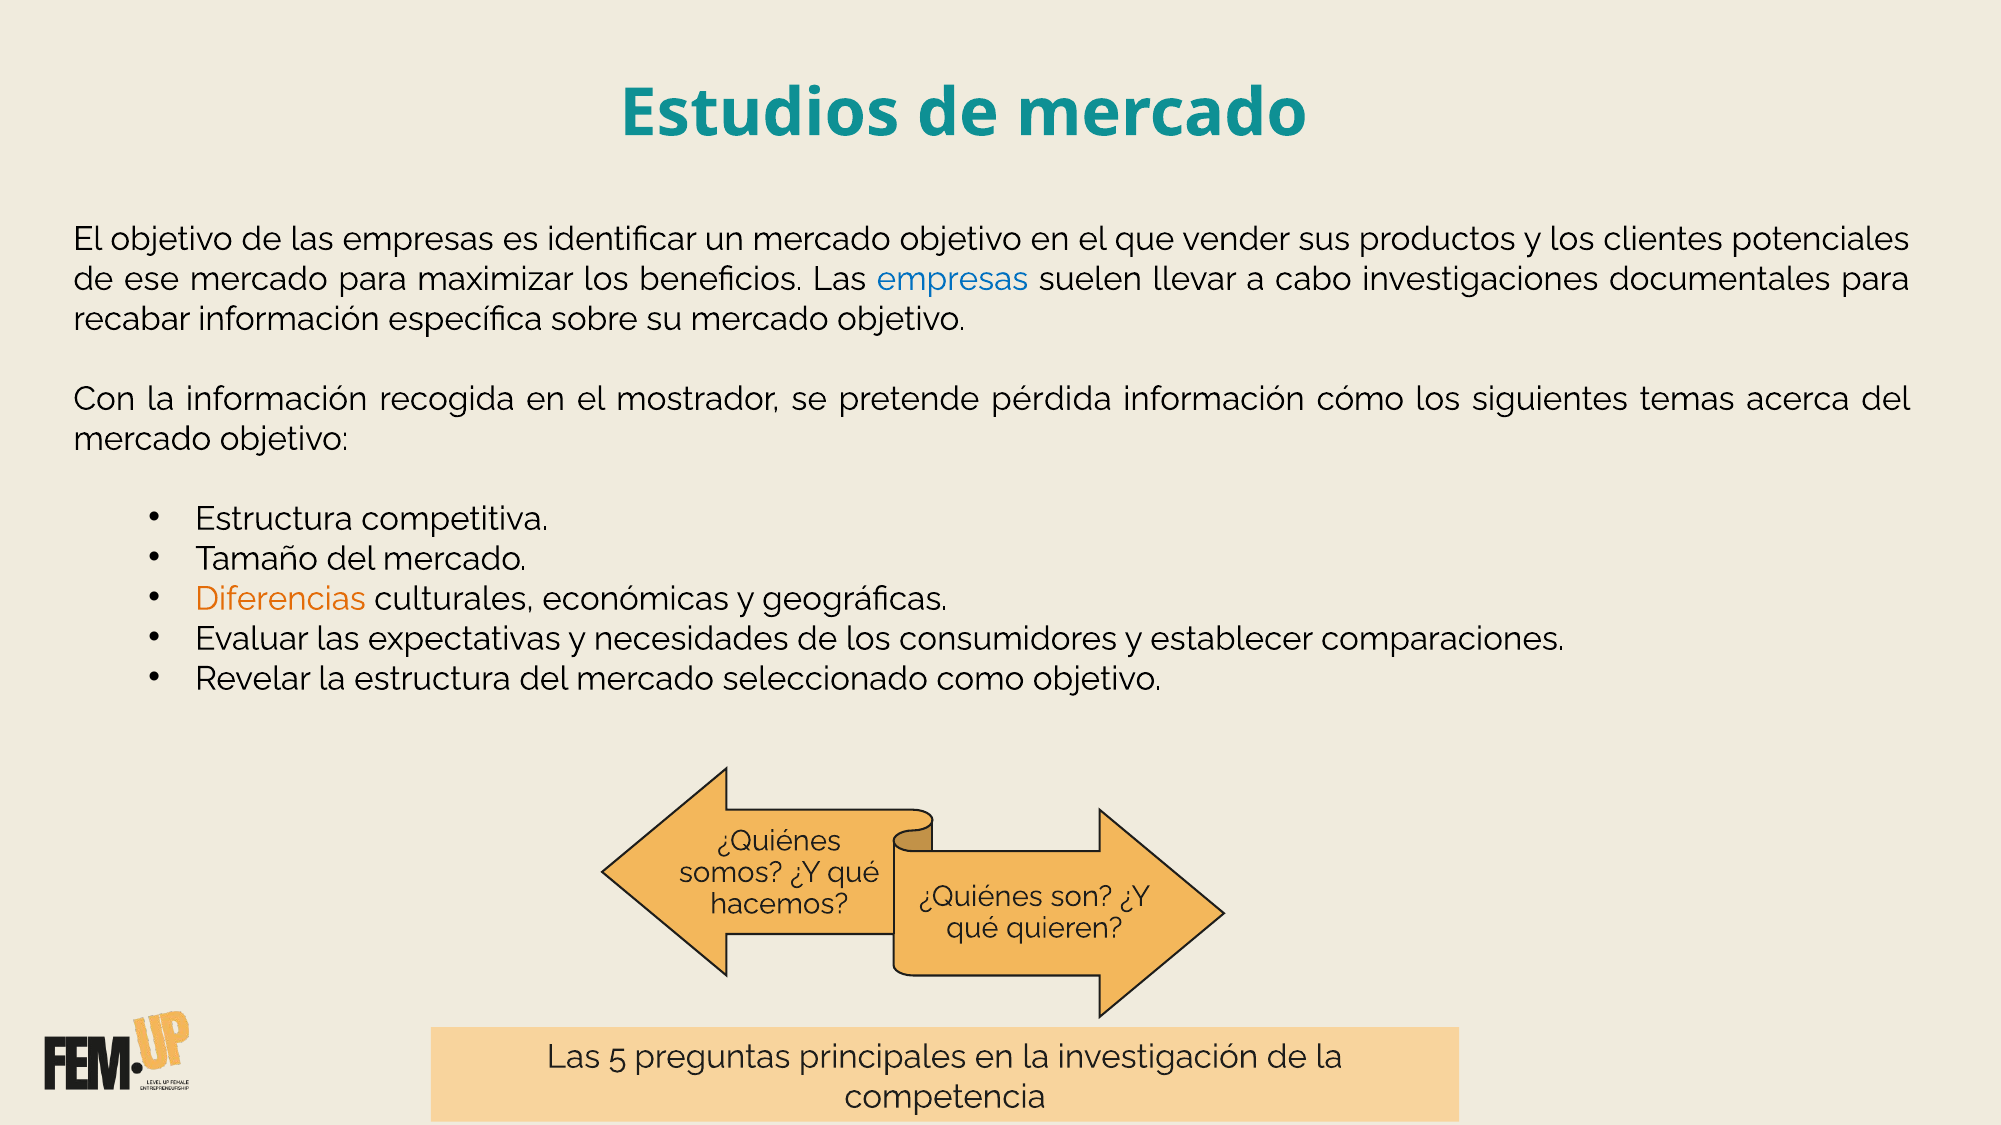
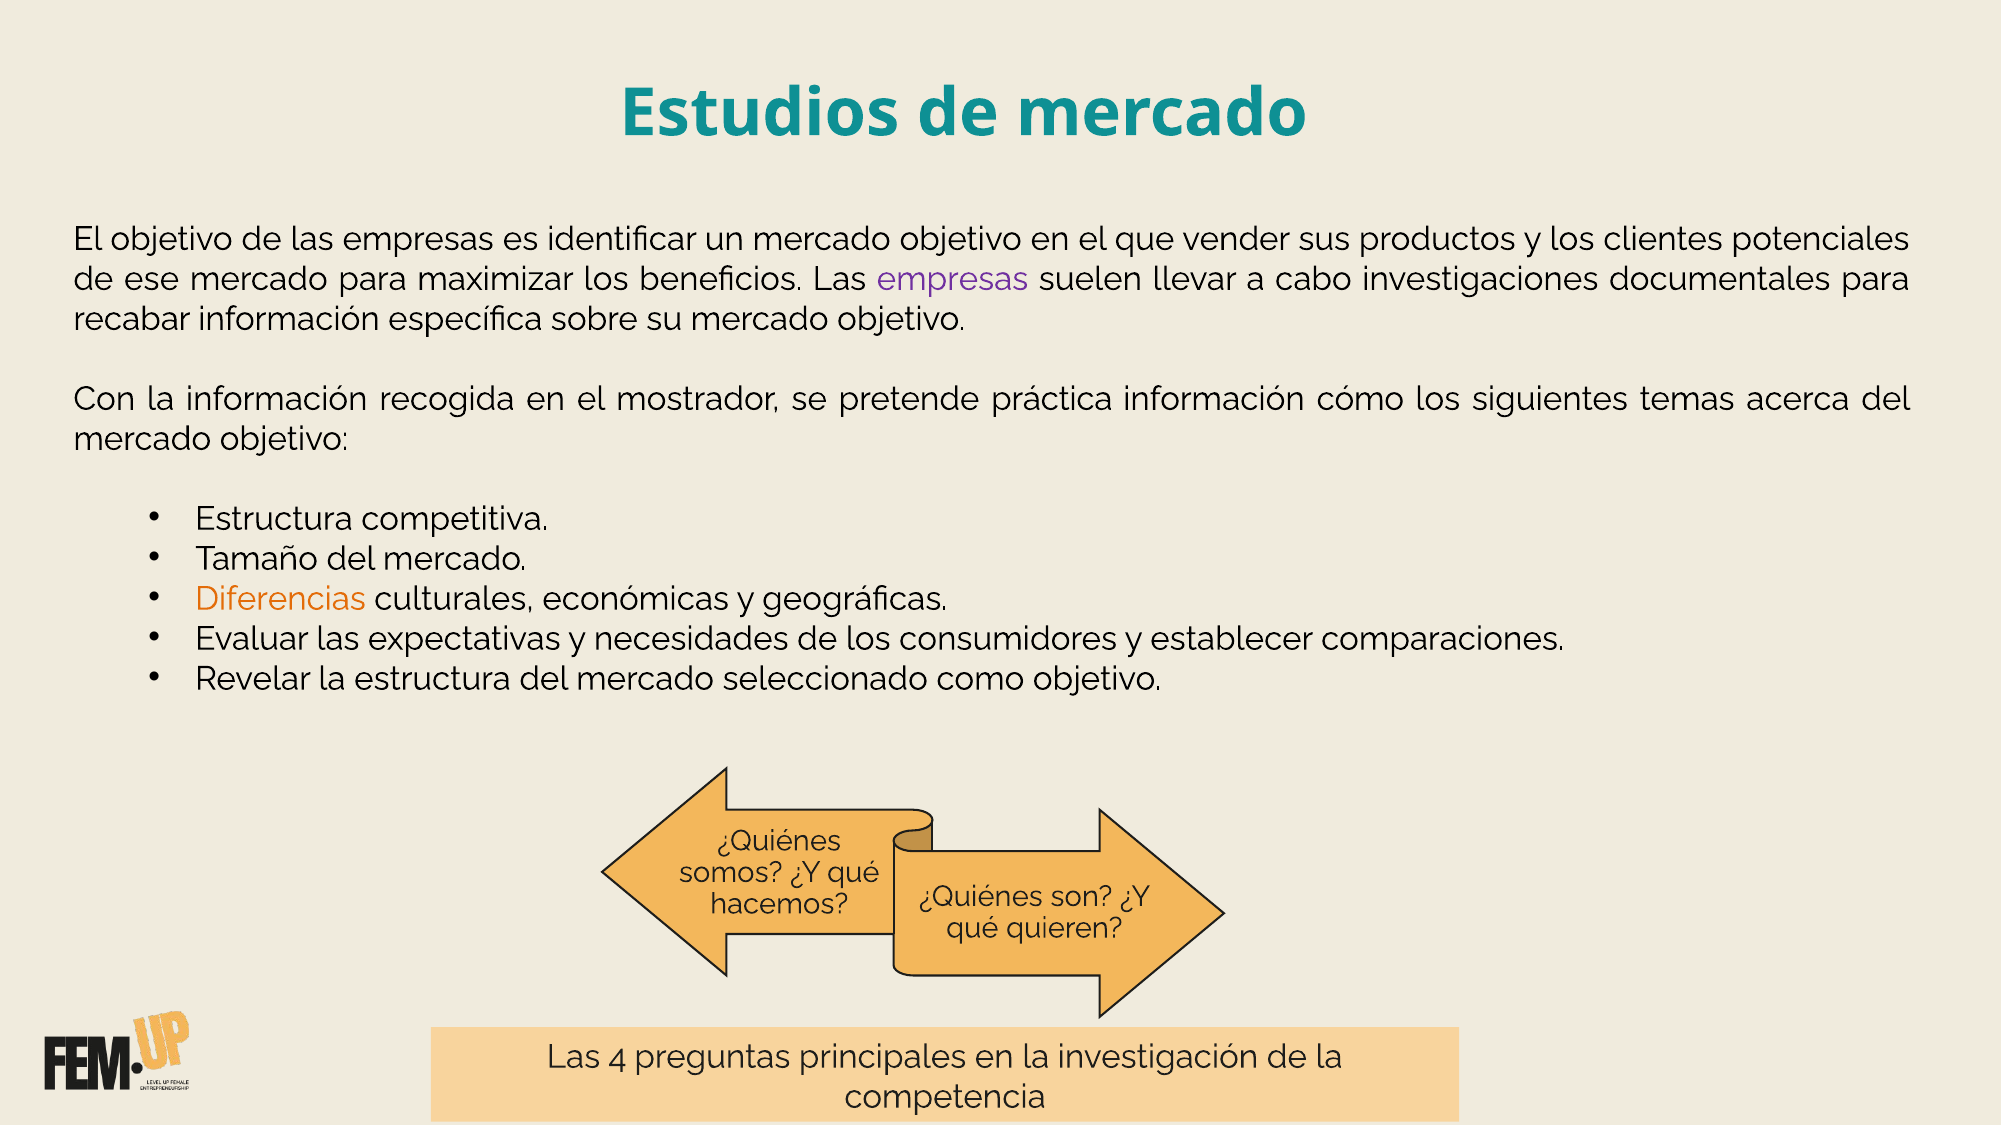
empresas colour: blue -> purple (952, 279)
pérdida: pérdida -> práctica (1052, 399)
5: 5 -> 4 (617, 1057)
